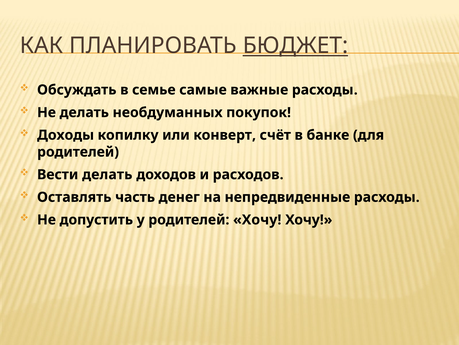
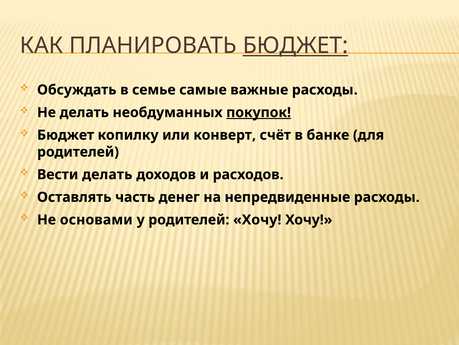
покупок underline: none -> present (259, 112)
Доходы: Доходы -> Бюджет (66, 135)
допустить: допустить -> основами (96, 219)
